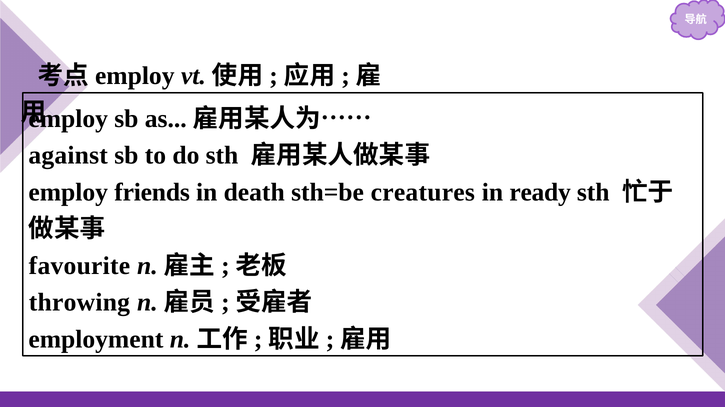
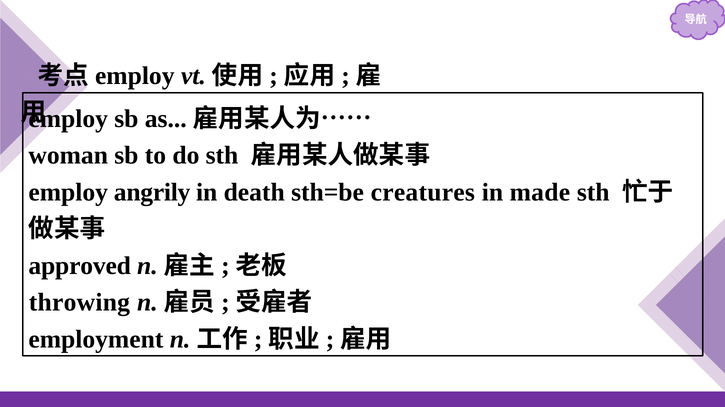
against: against -> woman (68, 156)
friends: friends -> angrily (152, 193)
ready: ready -> made (540, 193)
favourite: favourite -> approved (80, 266)
